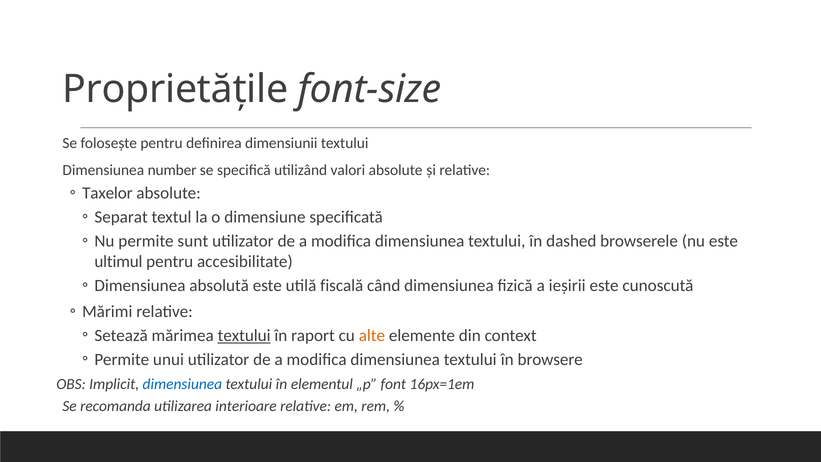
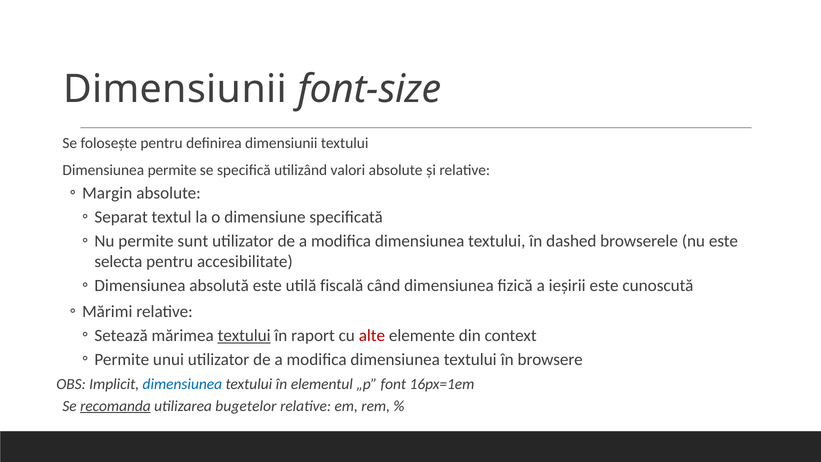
Proprietățile: Proprietățile -> Dimensiunii (175, 89)
Dimensiunea number: number -> permite (172, 170)
Taxelor: Taxelor -> Margin (107, 193)
ultimul: ultimul -> selecta (118, 262)
alte colour: orange -> red (372, 335)
recomanda underline: none -> present (115, 406)
interioare: interioare -> bugetelor (246, 406)
